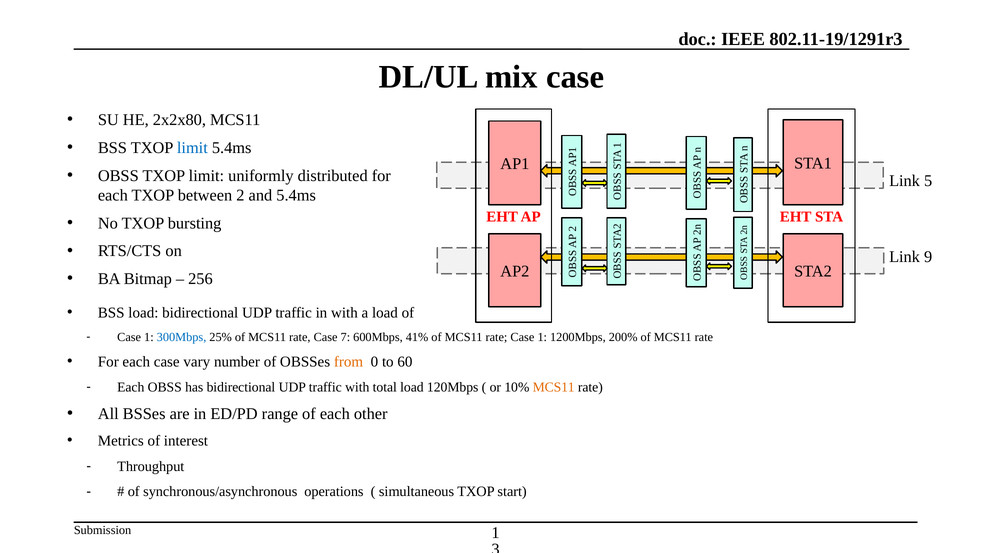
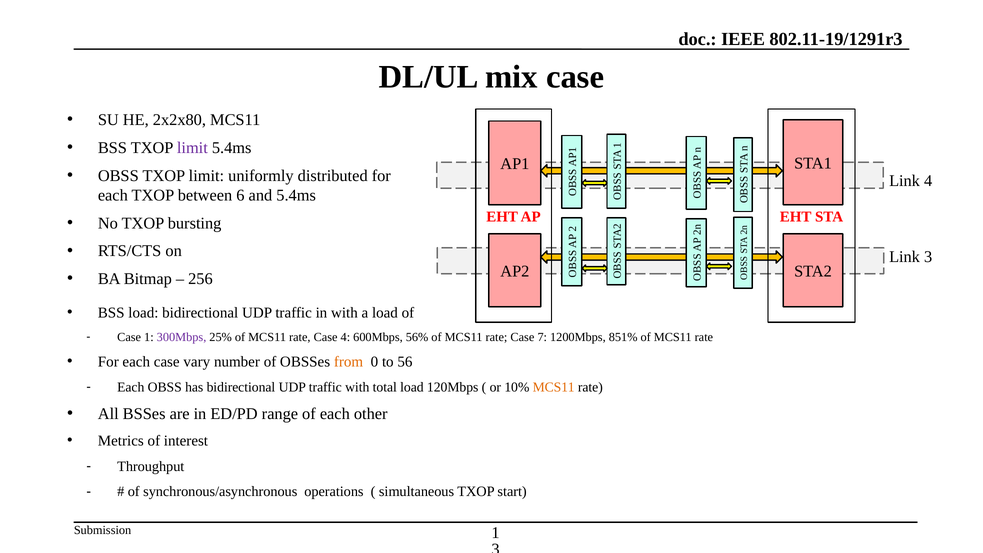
limit colour: blue -> purple (192, 148)
Link 5: 5 -> 4 (928, 181)
between 2: 2 -> 6 (240, 195)
Link 9: 9 -> 3 (928, 257)
300Mbps colour: blue -> purple (182, 337)
Case 7: 7 -> 4 (345, 337)
41%: 41% -> 56% (417, 337)
rate Case 1: 1 -> 7 (542, 337)
200%: 200% -> 851% (623, 337)
60: 60 -> 56 (405, 362)
